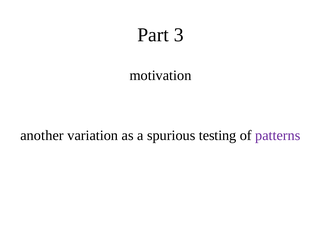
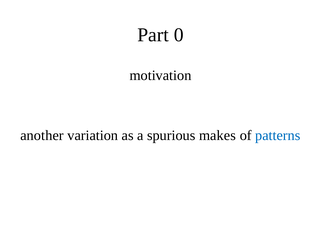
3: 3 -> 0 (179, 35)
testing: testing -> makes (218, 135)
patterns colour: purple -> blue (278, 135)
